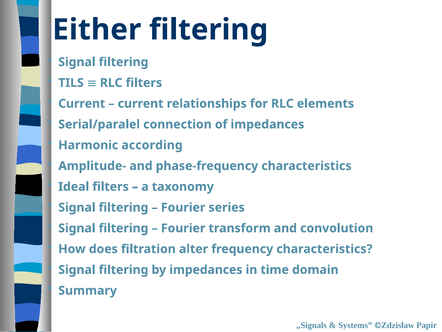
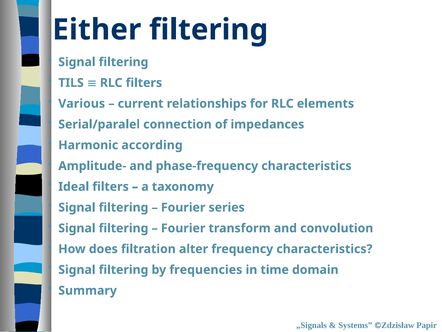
Current: Current -> Various (82, 103)
by impedances: impedances -> frequencies (206, 269)
